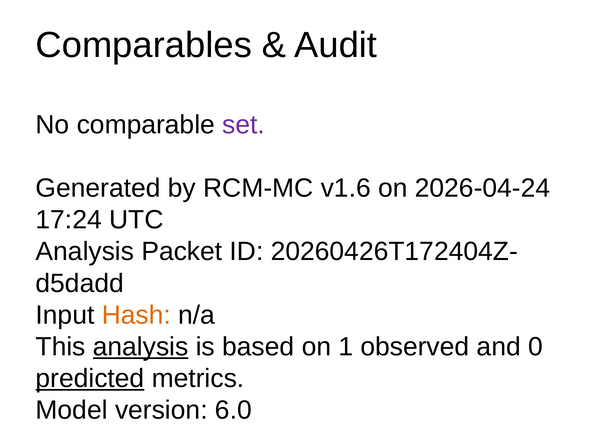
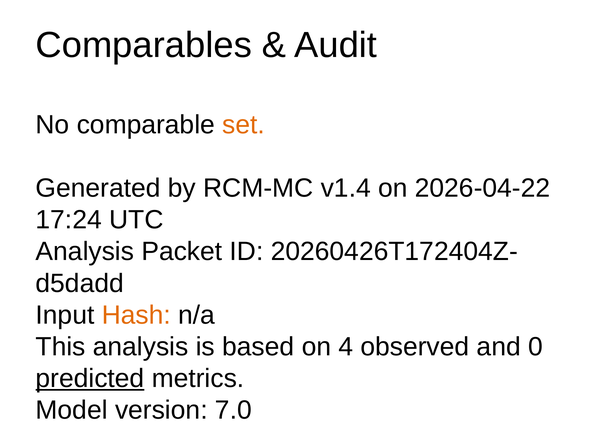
set colour: purple -> orange (244, 125)
v1.6: v1.6 -> v1.4 (346, 188)
2026-04-24: 2026-04-24 -> 2026-04-22 (482, 188)
analysis underline: present -> none (141, 347)
1: 1 -> 4 (346, 347)
6.0: 6.0 -> 7.0 (233, 410)
